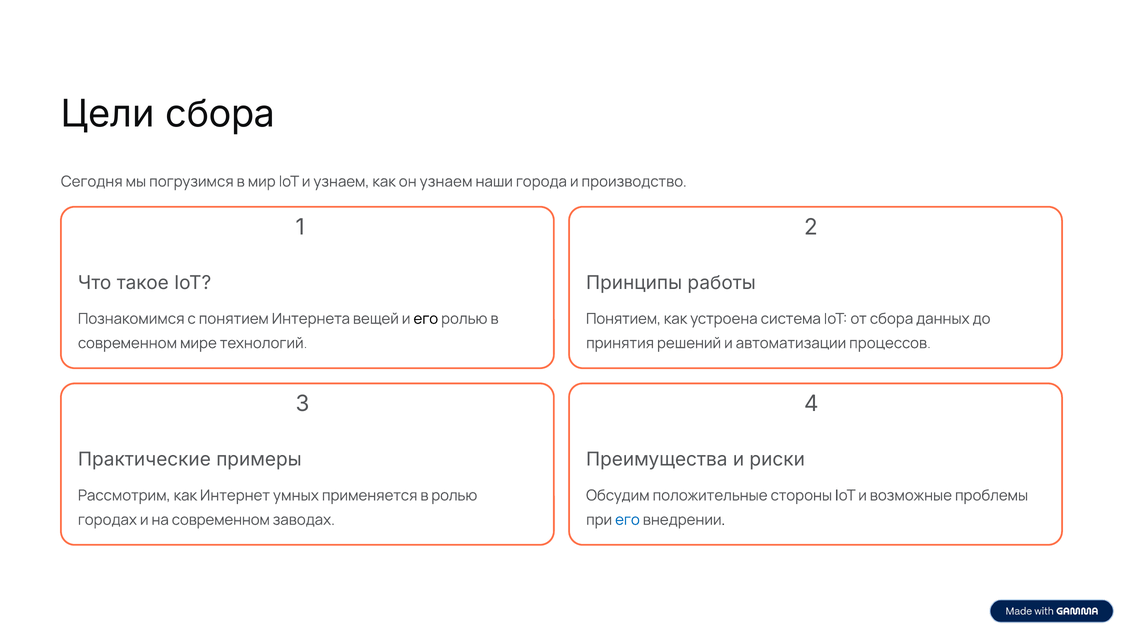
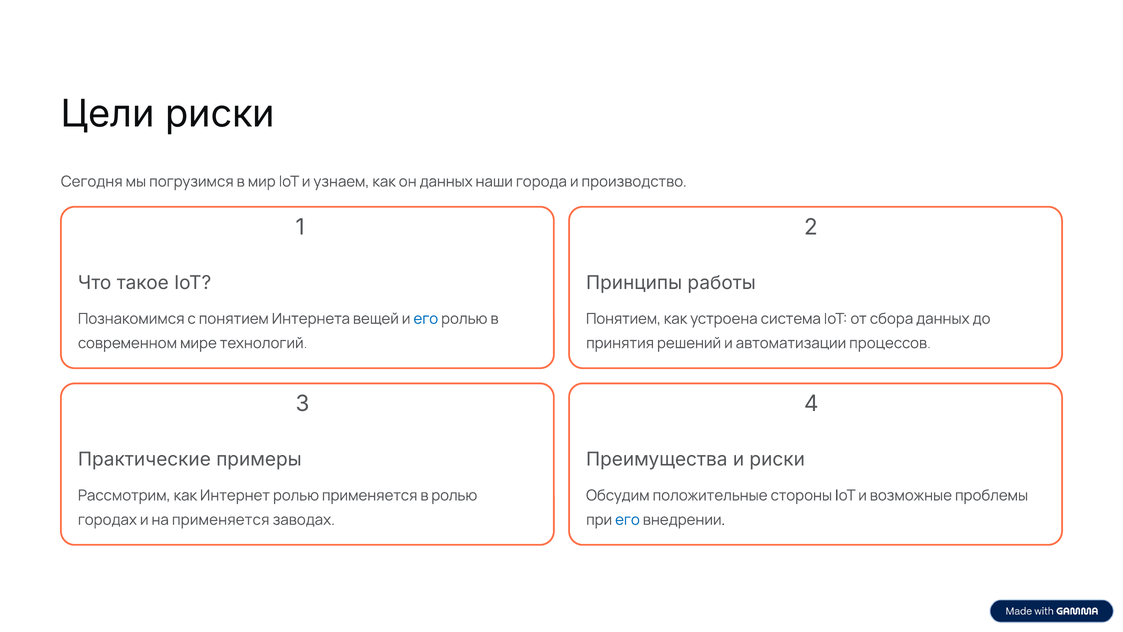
Цели сбора: сбора -> риски (220, 114)
он узнаем: узнаем -> данных (446, 182)
его colour: black -> blue (426, 319)
Интернет умных: умных -> ролью (296, 495)
на современном: современном -> применяется (221, 520)
